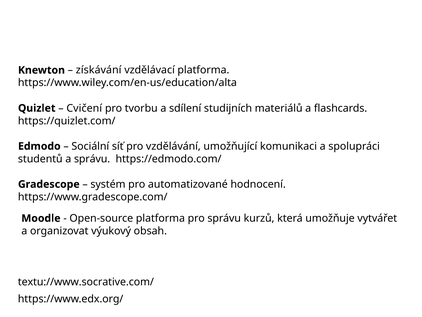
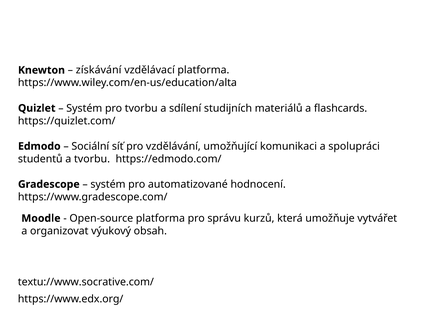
Cvičení: Cvičení -> Systém (84, 108)
a správu: správu -> tvorbu (92, 159)
